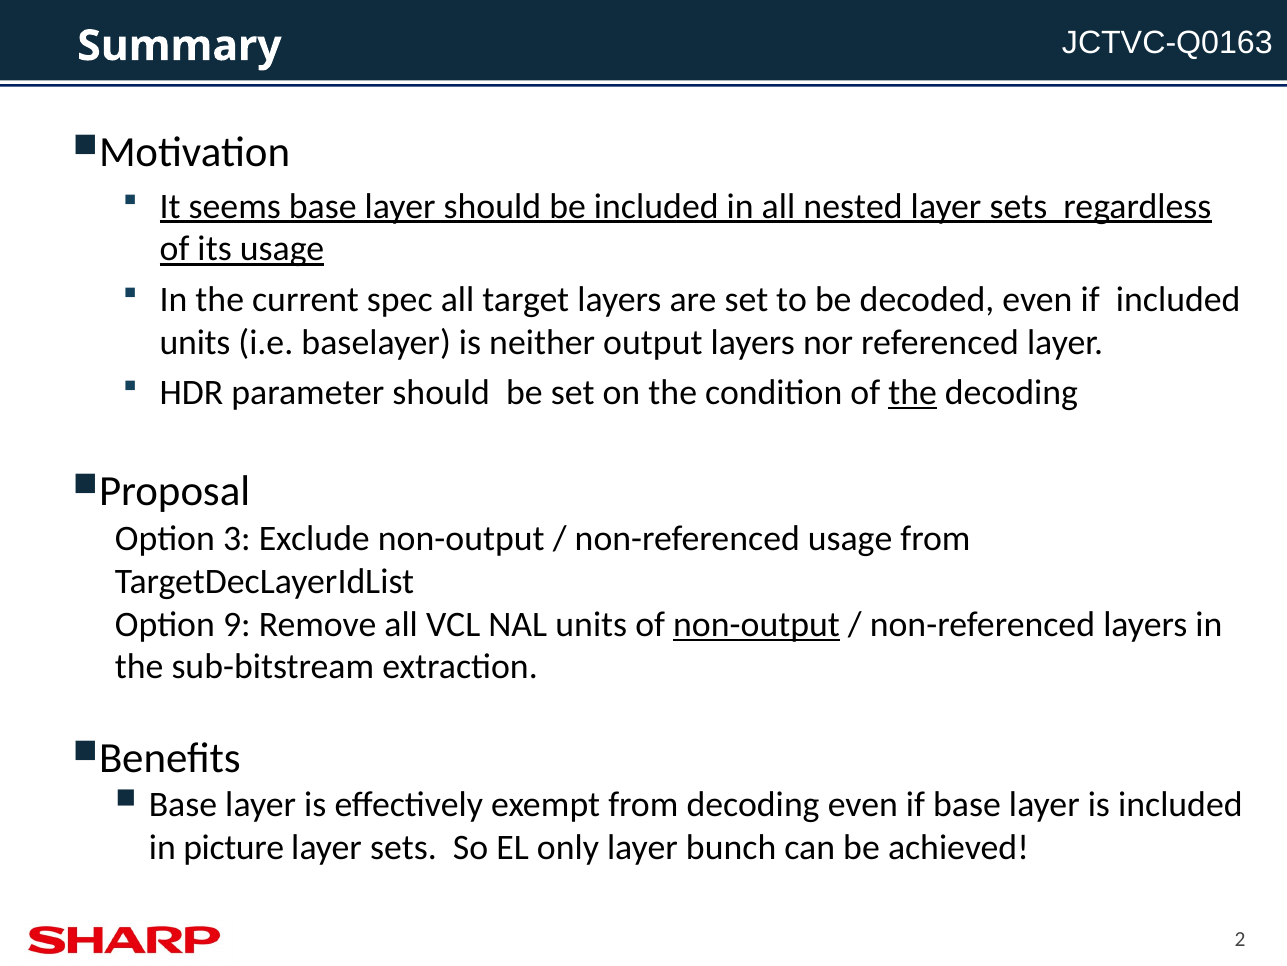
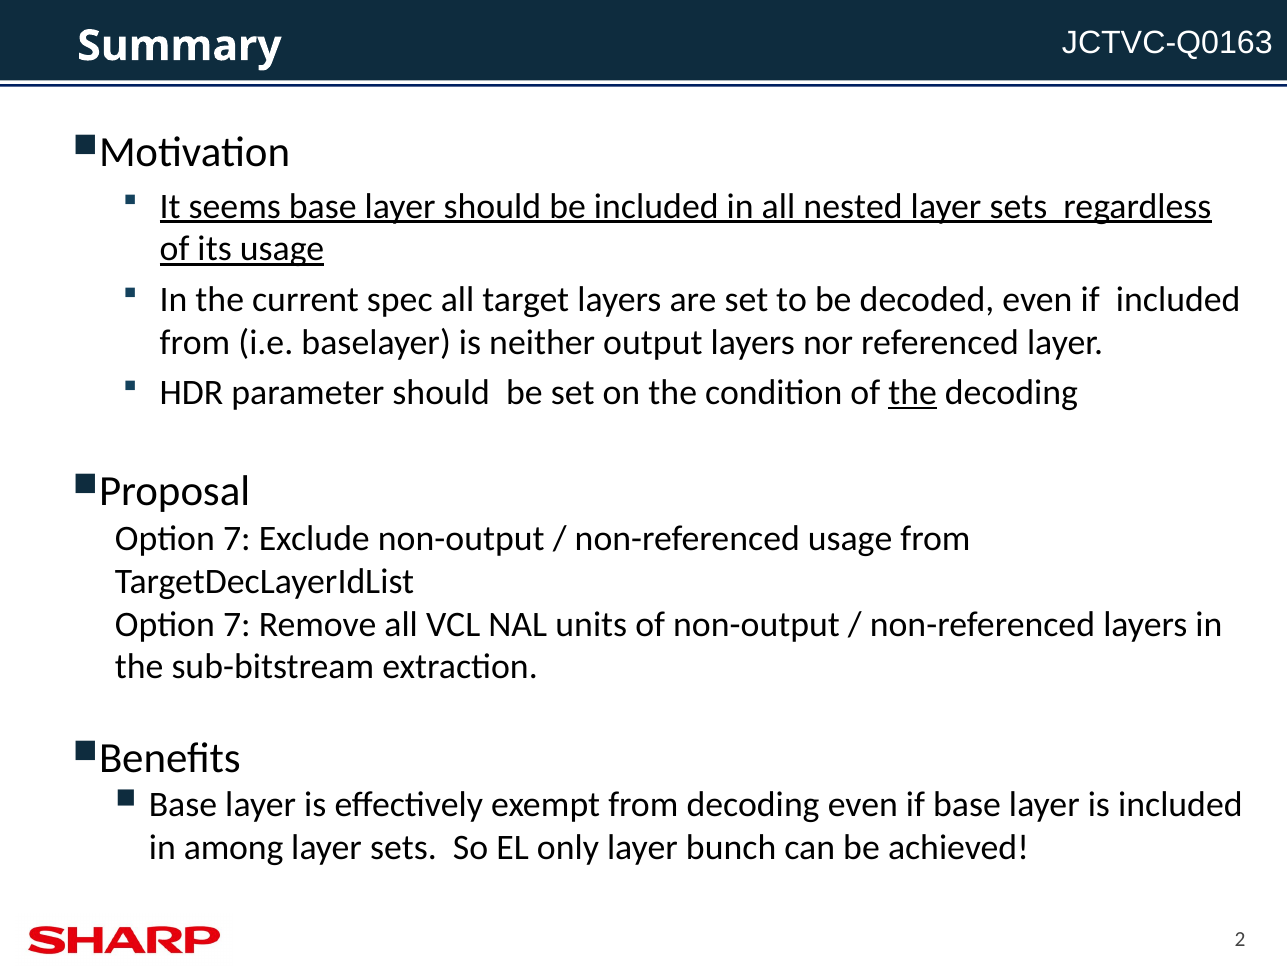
units: units -> from (195, 342)
3: 3 -> 7 (237, 538)
9: 9 -> 7 (237, 624)
non-output underline: present -> none (757, 624)
picture: picture -> among (234, 847)
